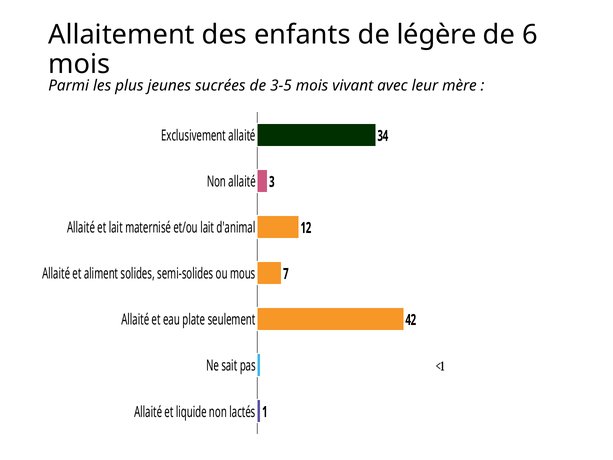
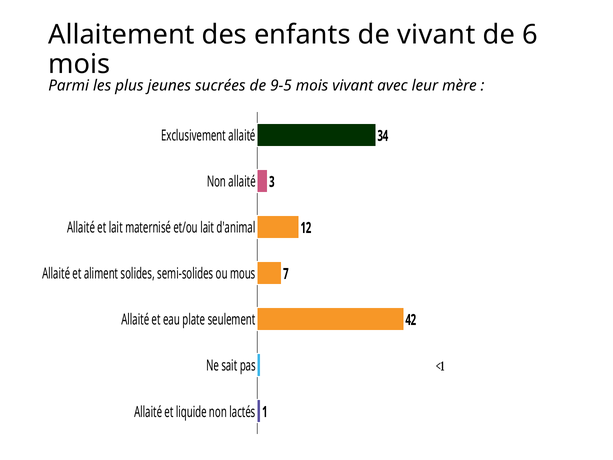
de légère: légère -> vivant (436, 35)
3-5: 3-5 -> 9-5 (281, 86)
